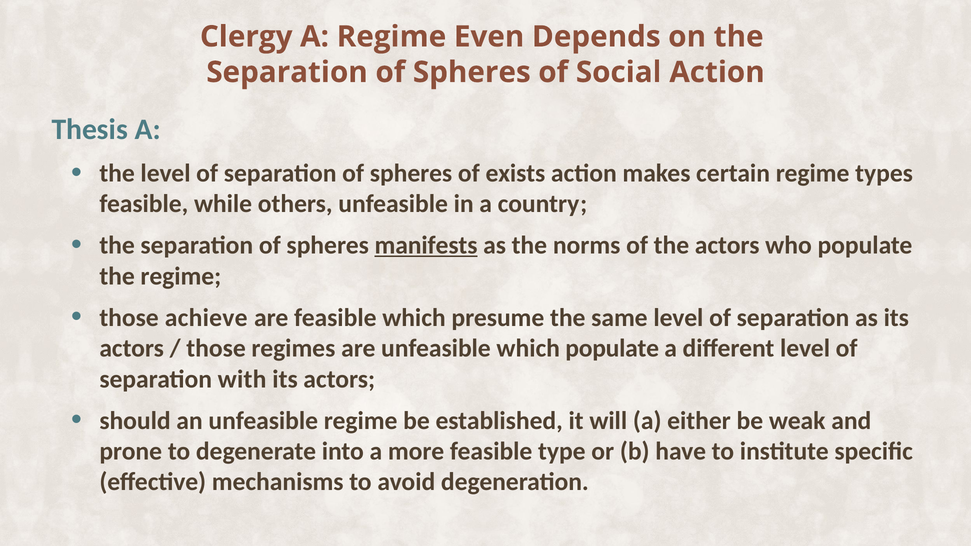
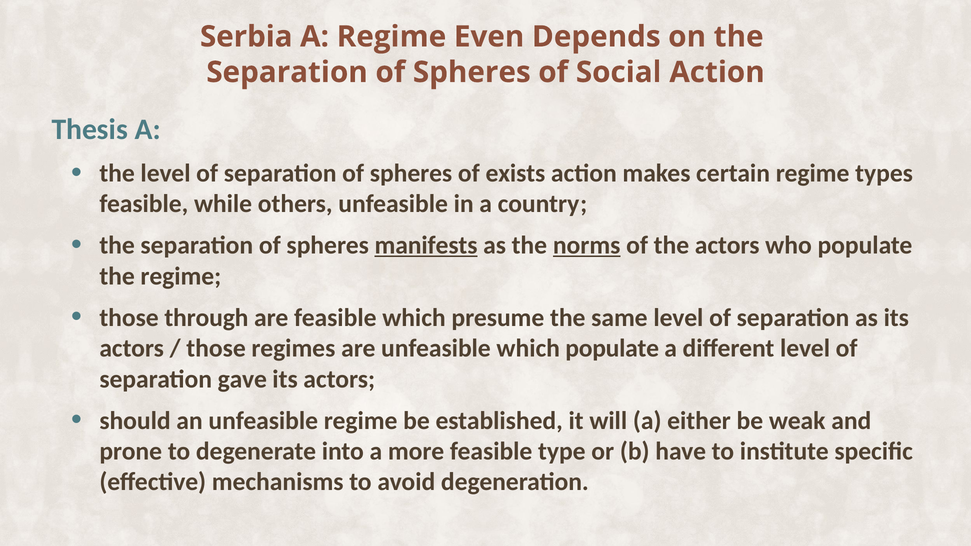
Clergy: Clergy -> Serbia (246, 37)
norms underline: none -> present (587, 245)
achieve: achieve -> through (206, 318)
with: with -> gave (242, 379)
